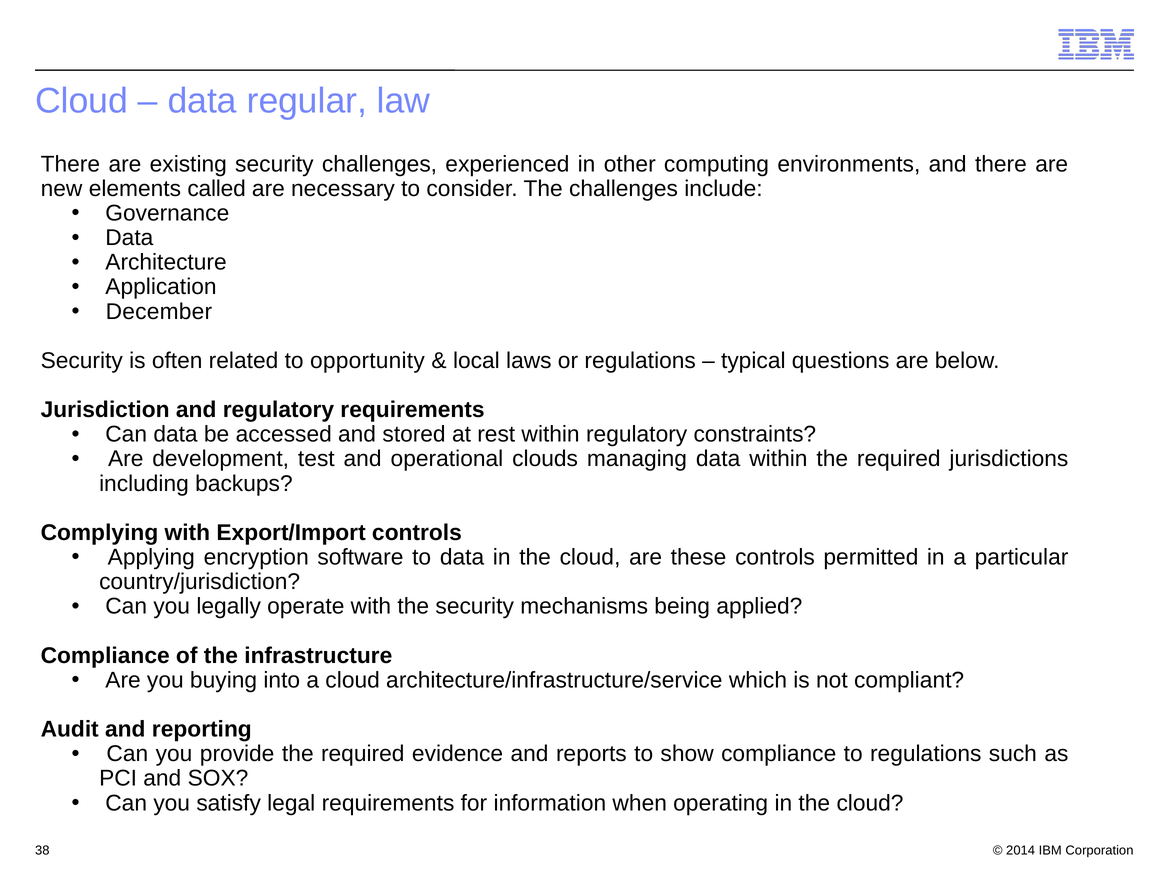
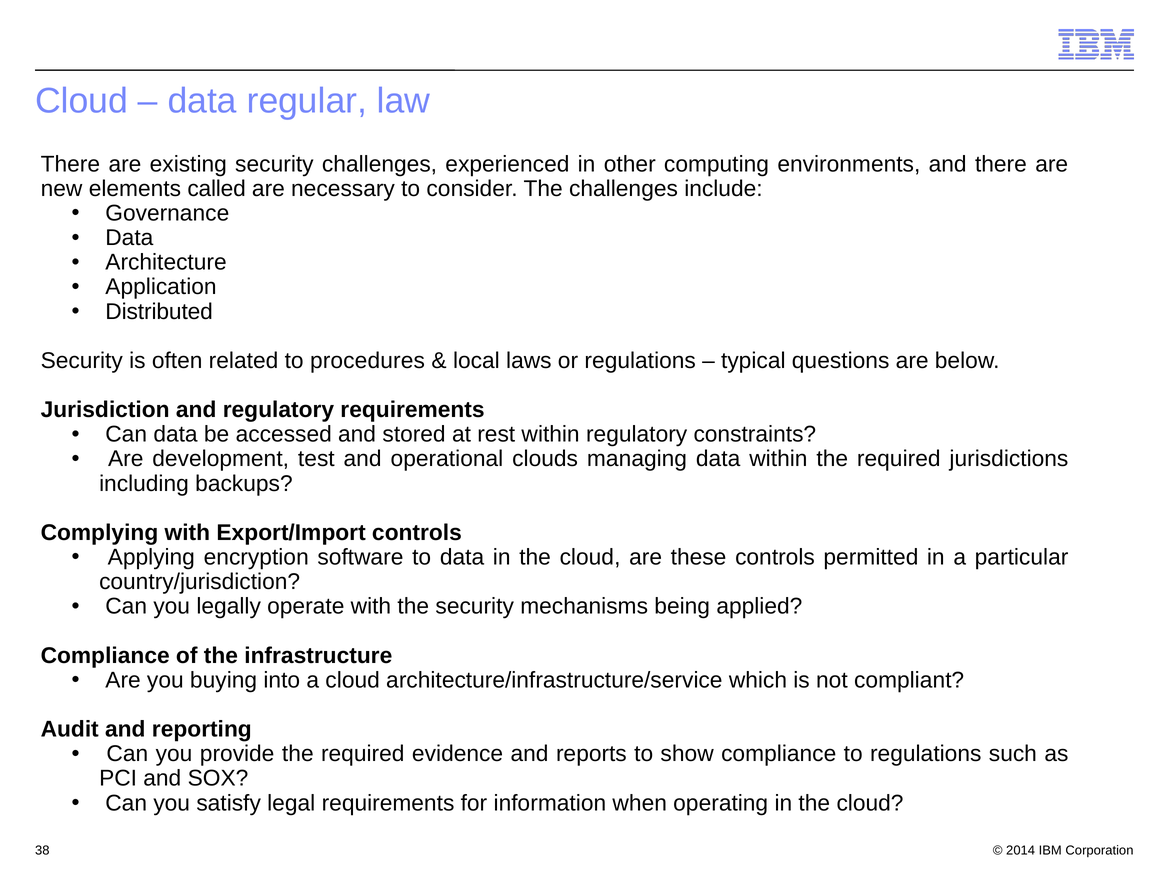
December: December -> Distributed (159, 311)
opportunity: opportunity -> procedures (367, 361)
